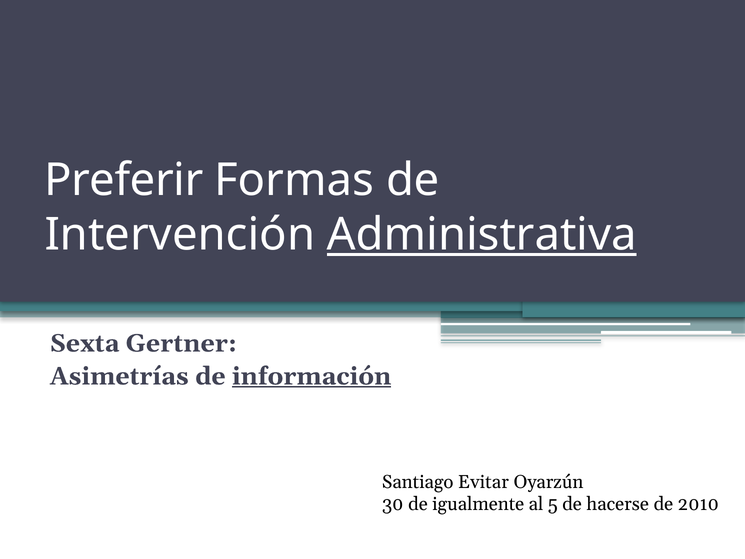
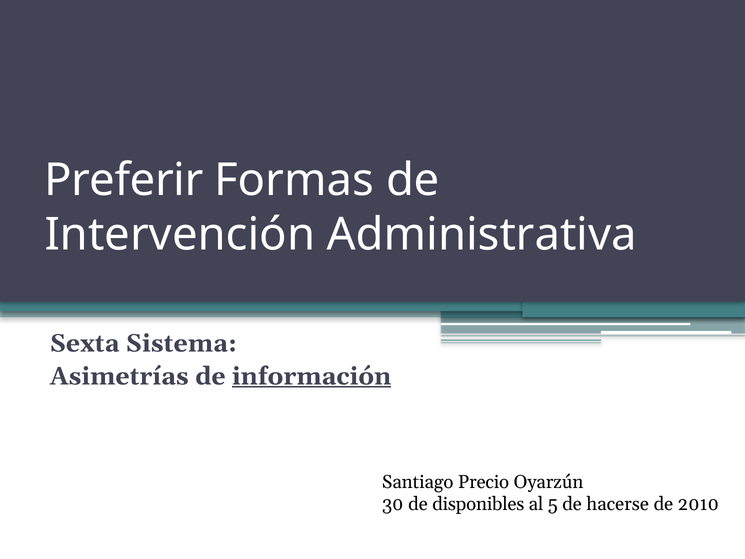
Administrativa underline: present -> none (482, 235)
Gertner: Gertner -> Sistema (181, 343)
Evitar: Evitar -> Precio (484, 482)
igualmente: igualmente -> disponibles (478, 504)
